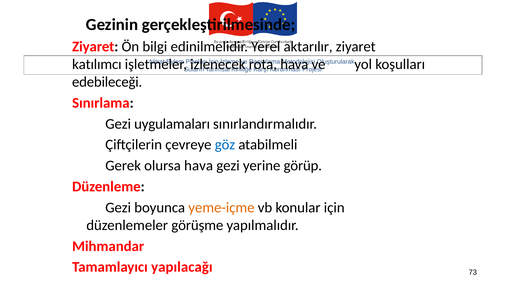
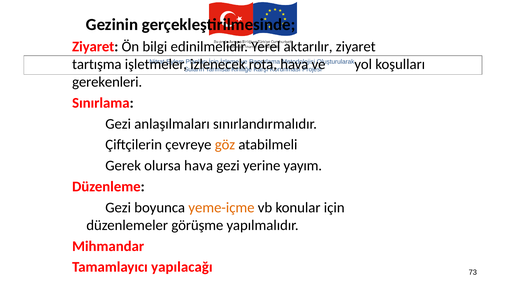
katılımcı: katılımcı -> tartışma (97, 64)
edebileceği: edebileceği -> gerekenleri (107, 82)
uygulamaları: uygulamaları -> anlaşılmaları (172, 124)
göz colour: blue -> orange (225, 145)
görüp: görüp -> yayım (303, 165)
